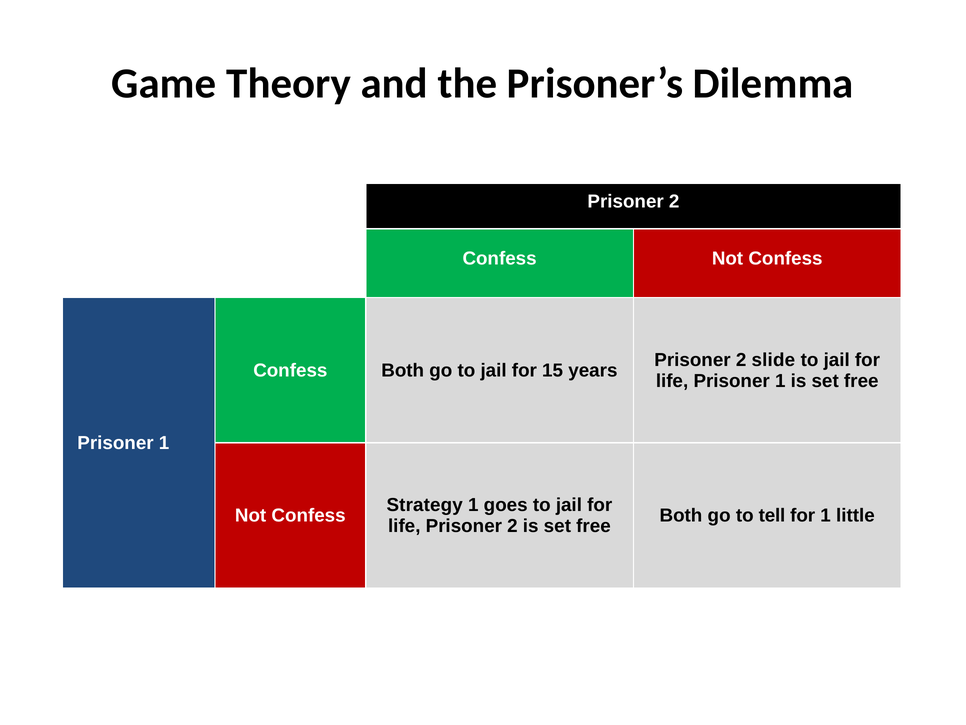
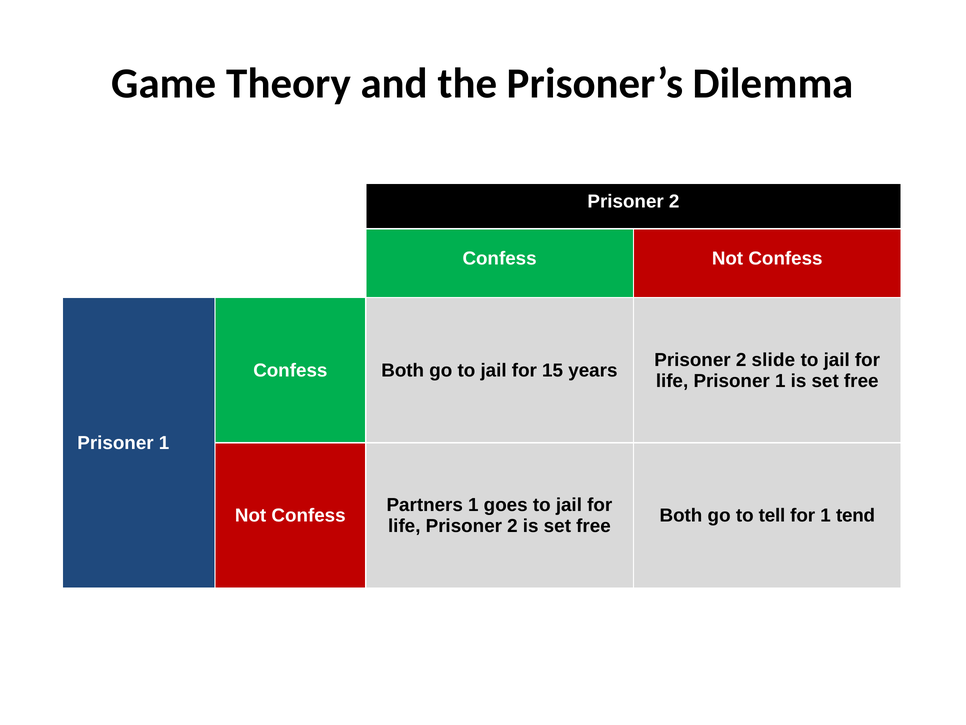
Strategy: Strategy -> Partners (425, 505)
little: little -> tend (856, 515)
